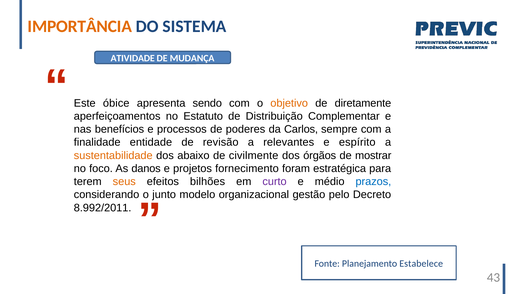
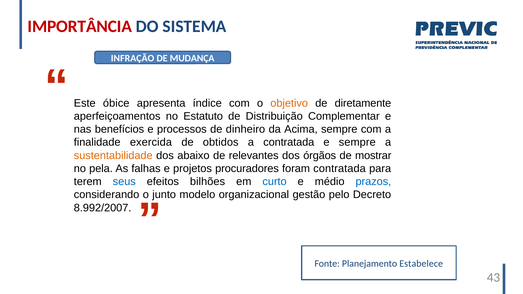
IMPORTÂNCIA colour: orange -> red (80, 26)
ATIVIDADE: ATIVIDADE -> INFRAÇÃO (133, 58)
sendo: sendo -> índice (207, 103)
poderes: poderes -> dinheiro (245, 129)
Carlos: Carlos -> Acima (301, 129)
entidade: entidade -> exercida (151, 142)
revisão: revisão -> obtidos (221, 142)
a relevantes: relevantes -> contratada (289, 142)
e espírito: espírito -> sempre (357, 142)
civilmente: civilmente -> relevantes (254, 156)
foco: foco -> pela (101, 169)
danos: danos -> falhas (146, 169)
fornecimento: fornecimento -> procuradores (247, 169)
foram estratégica: estratégica -> contratada (340, 169)
seus colour: orange -> blue (124, 182)
curto colour: purple -> blue (275, 182)
8.992/2011: 8.992/2011 -> 8.992/2007 (103, 208)
